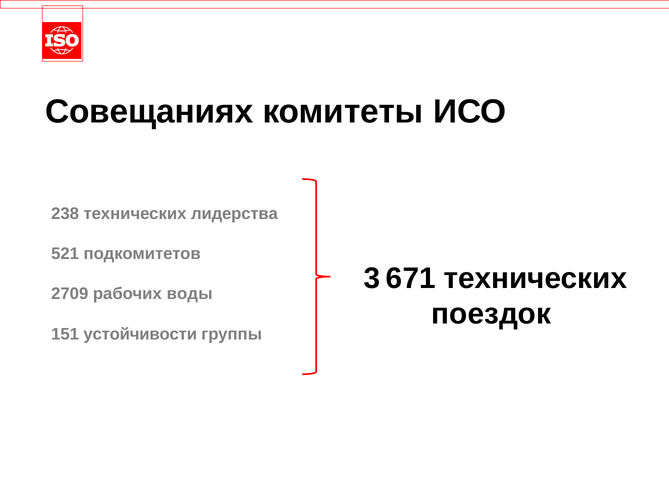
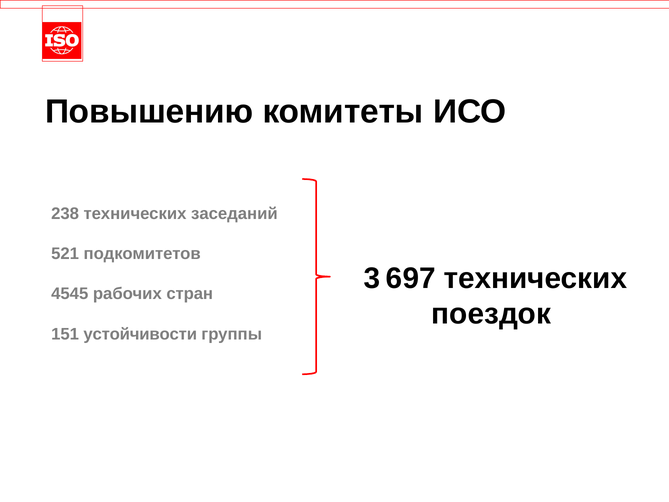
Совещаниях: Совещаниях -> Повышению (149, 112)
лидерства: лидерства -> заседаний (234, 214)
671: 671 -> 697 (411, 278)
2709: 2709 -> 4545 (70, 294)
воды: воды -> стран (190, 294)
